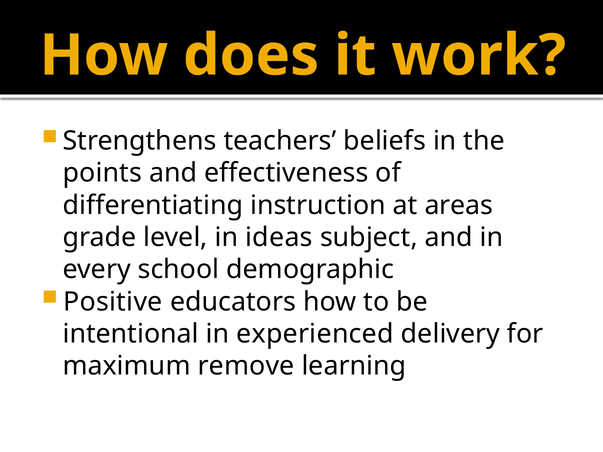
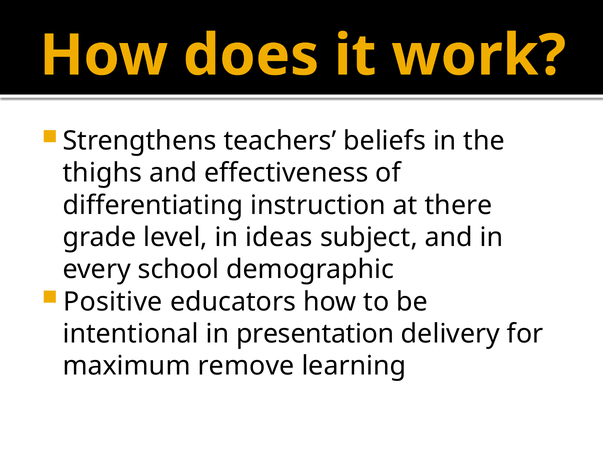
points: points -> thighs (102, 173)
areas: areas -> there (459, 205)
experienced: experienced -> presentation (315, 334)
